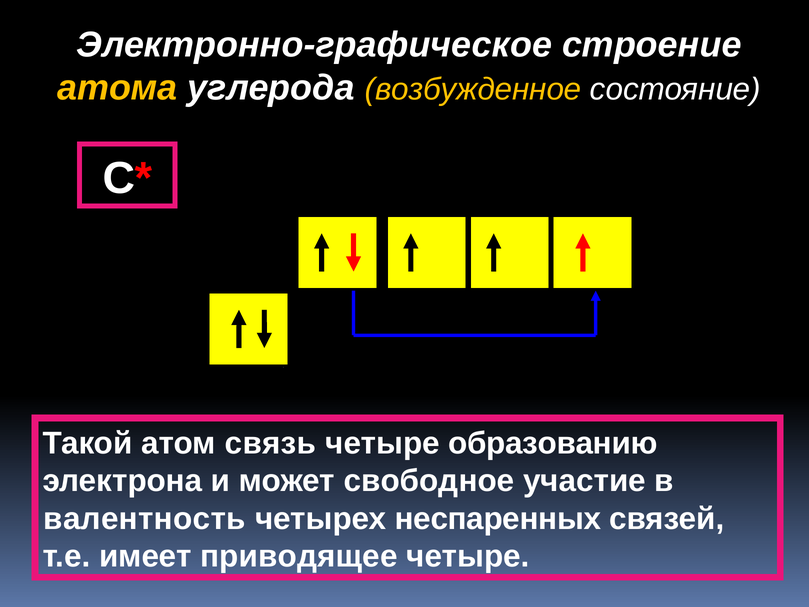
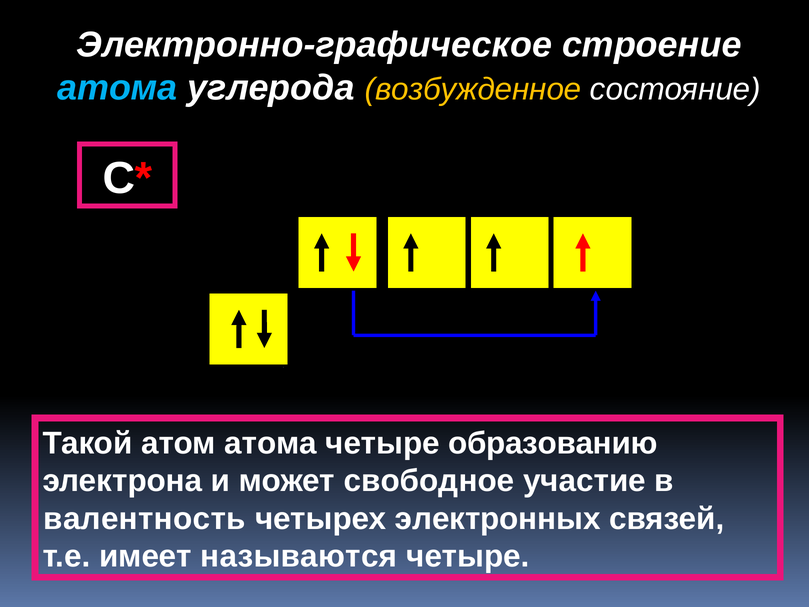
атома colour: yellow -> light blue (117, 88)
атом связь: связь -> атома (271, 443)
неспаренных: неспаренных -> электронных (498, 519)
приводящее: приводящее -> называются (299, 556)
